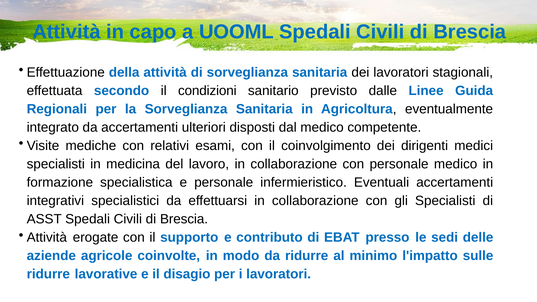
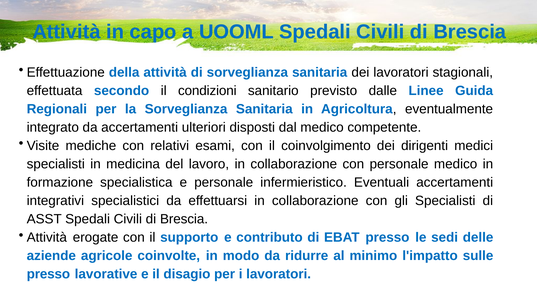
ridurre: ridurre -> presso (48, 274)
